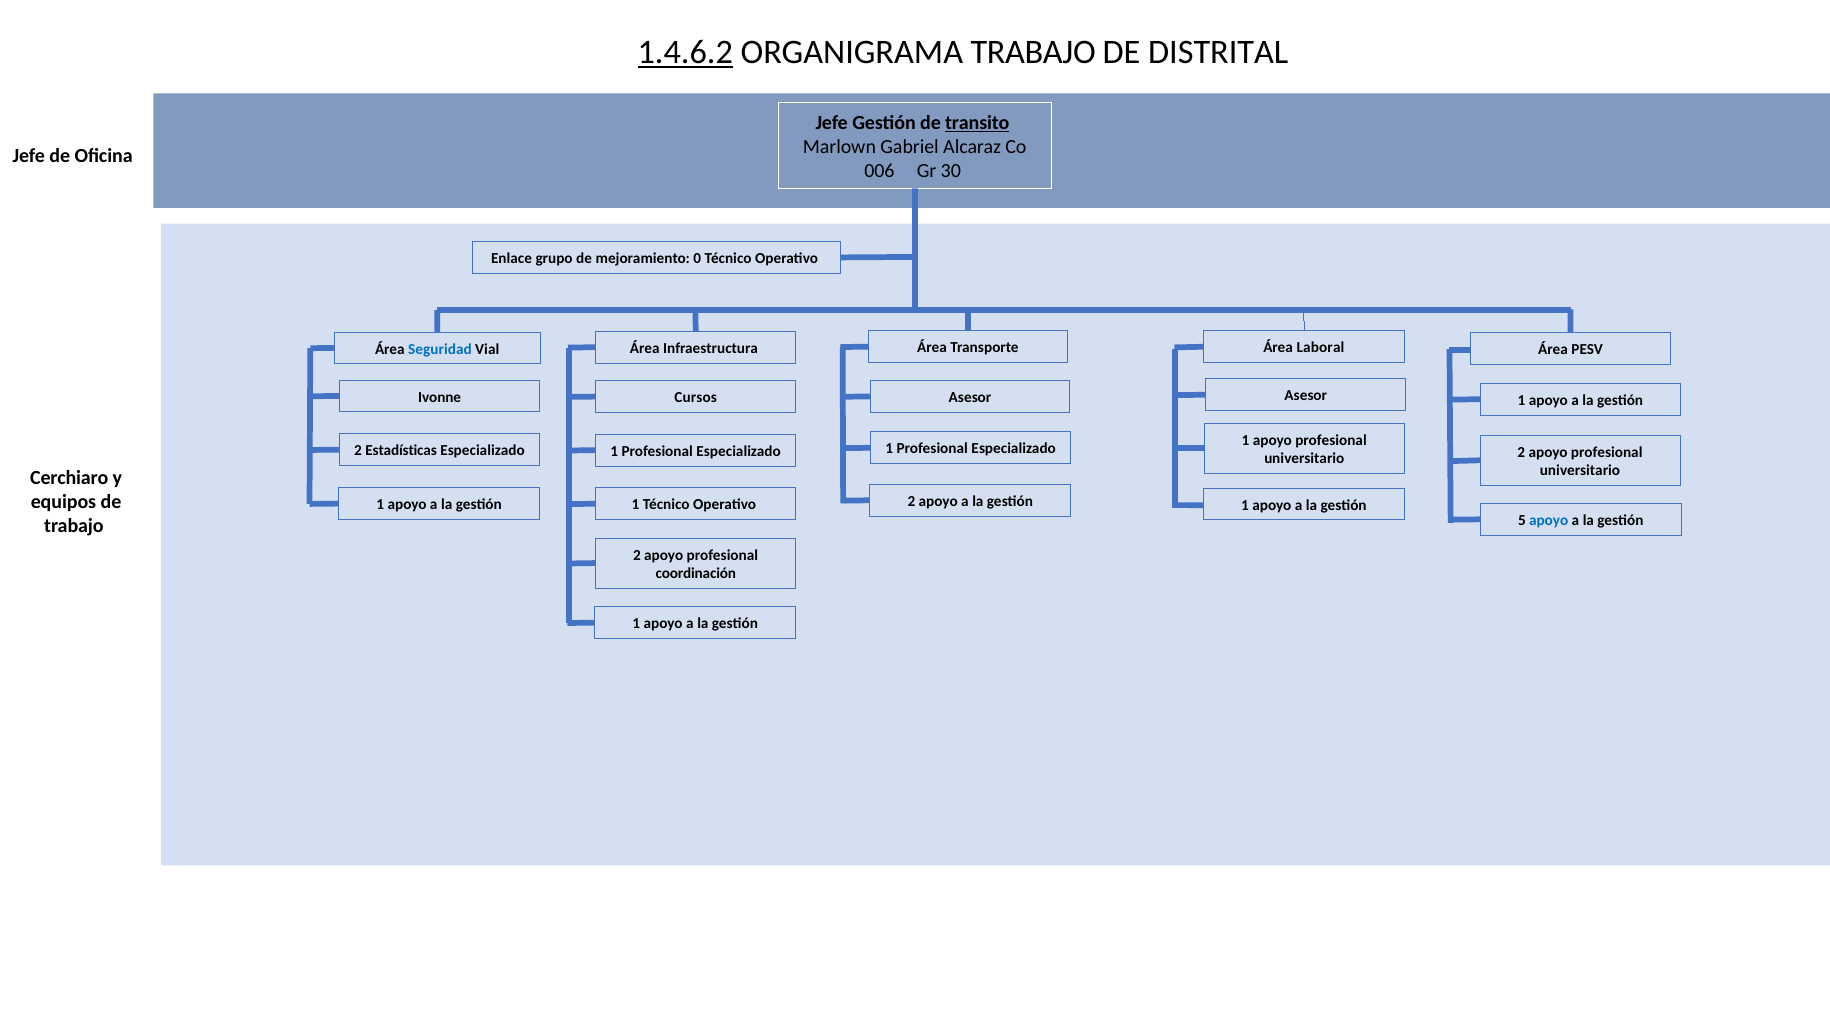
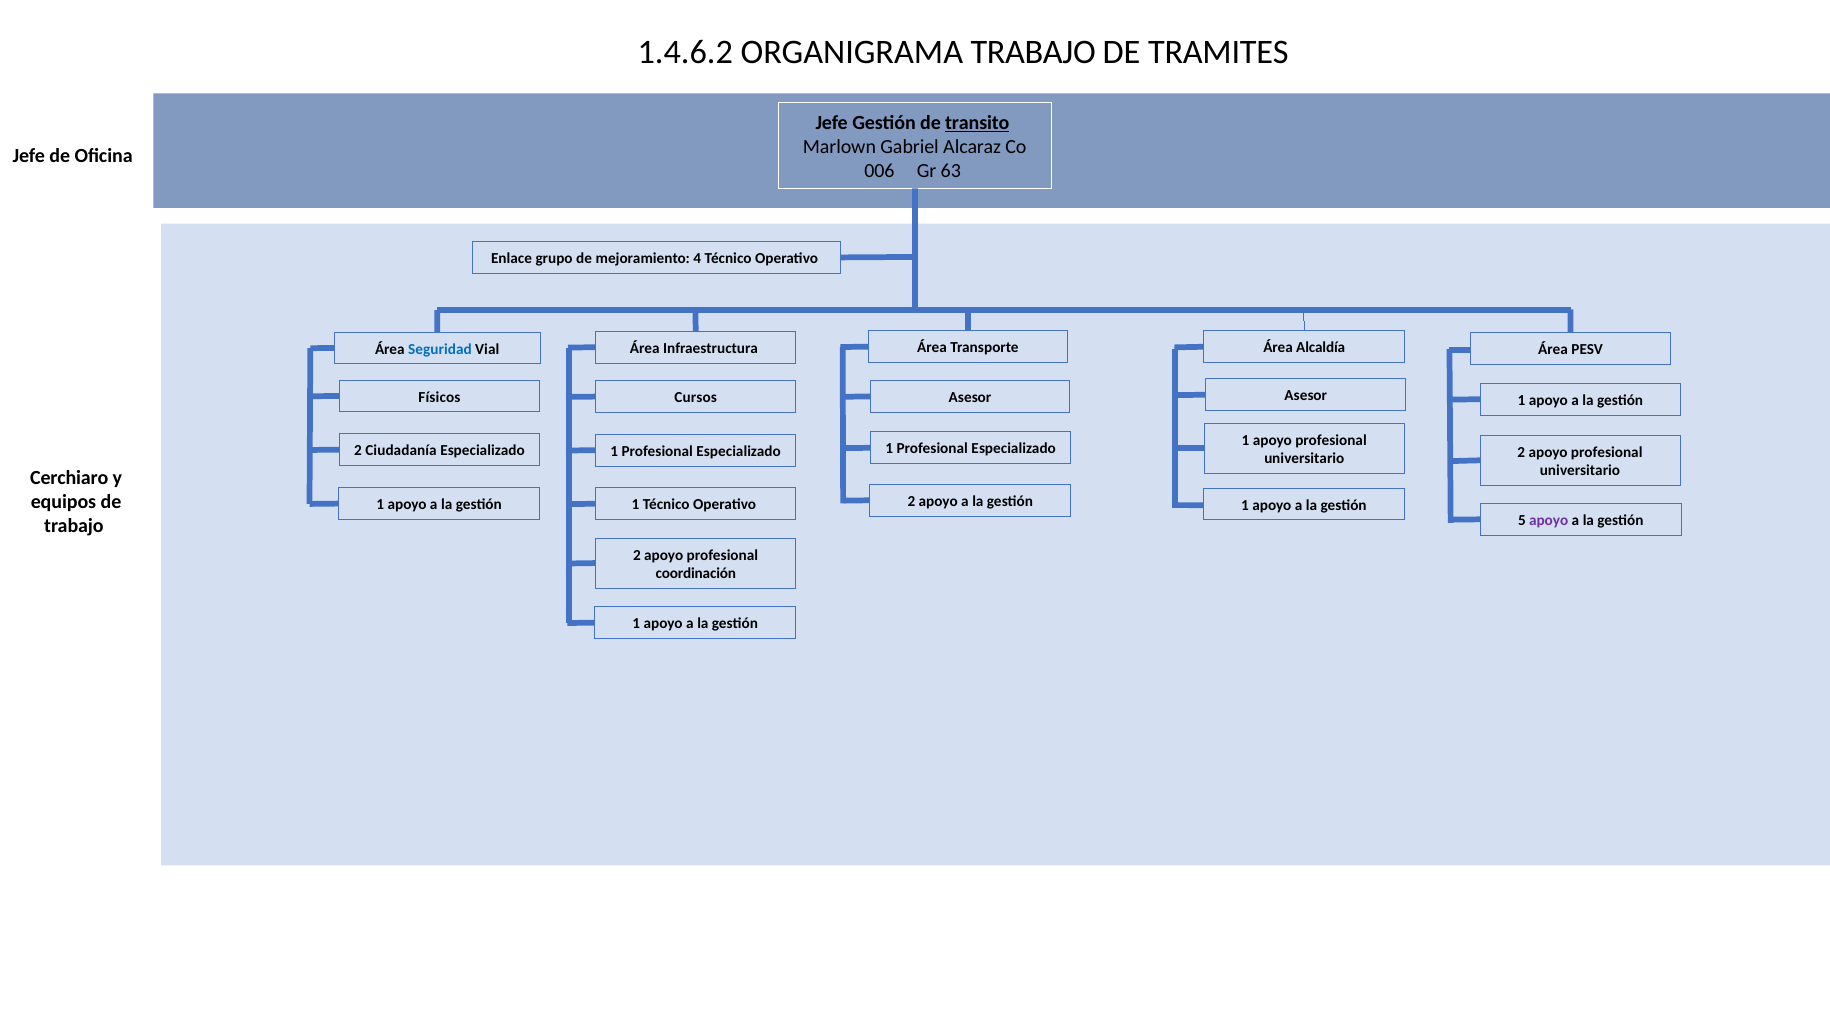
1.4.6.2 underline: present -> none (685, 52)
DISTRITAL: DISTRITAL -> TRAMITES (1218, 52)
30: 30 -> 63 (951, 171)
0: 0 -> 4 (697, 258)
Laboral: Laboral -> Alcaldía (1321, 348)
Ivonne: Ivonne -> Físicos (439, 397)
Estadísticas: Estadísticas -> Ciudadanía (401, 450)
apoyo colour: blue -> purple (1549, 520)
